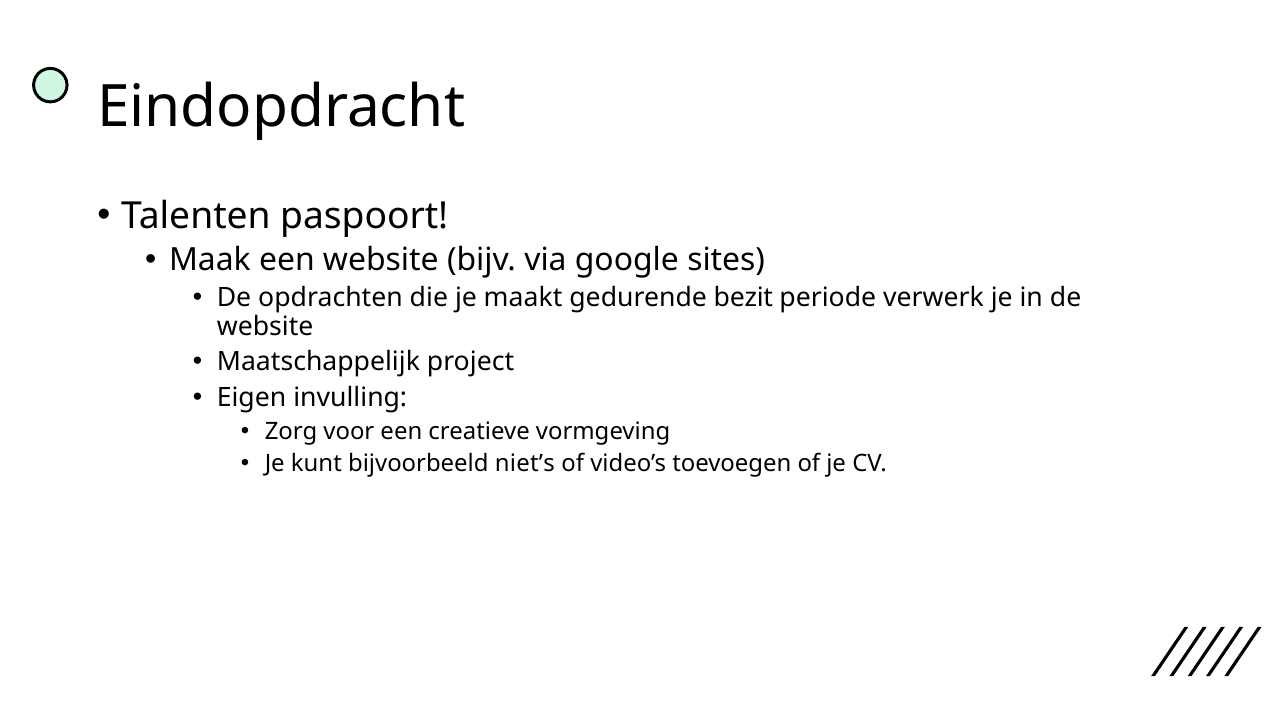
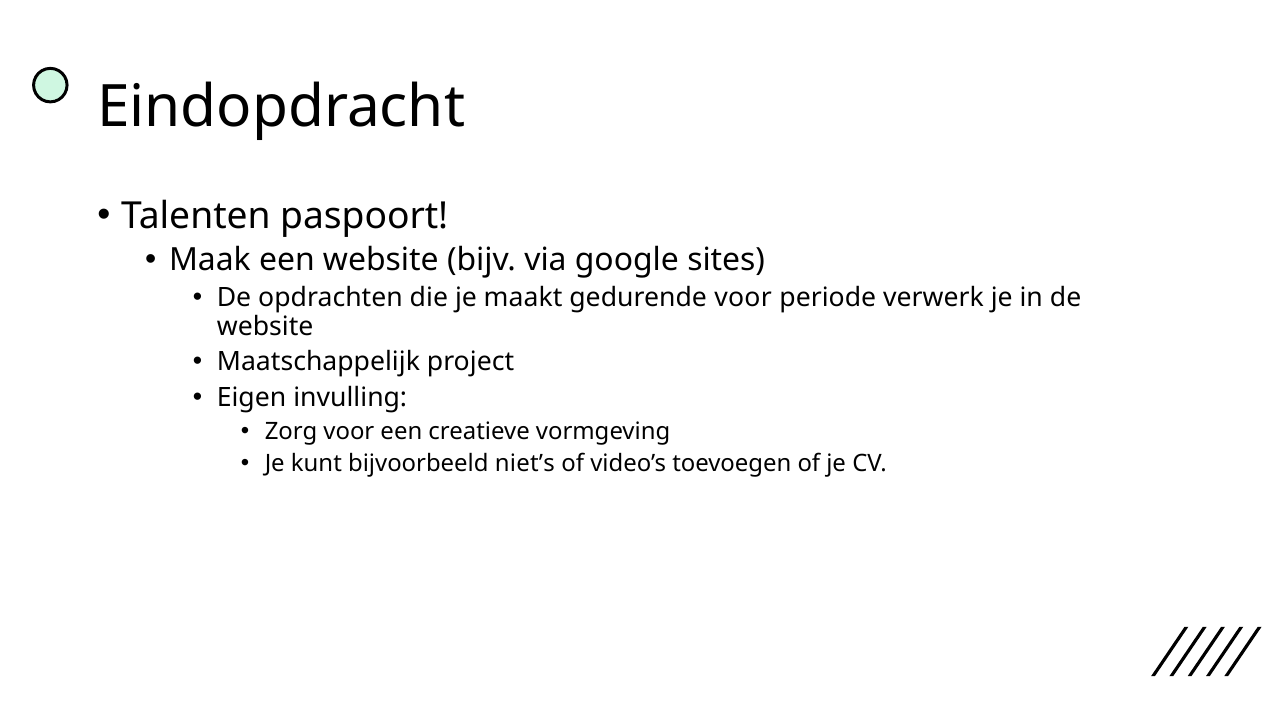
gedurende bezit: bezit -> voor (743, 298)
